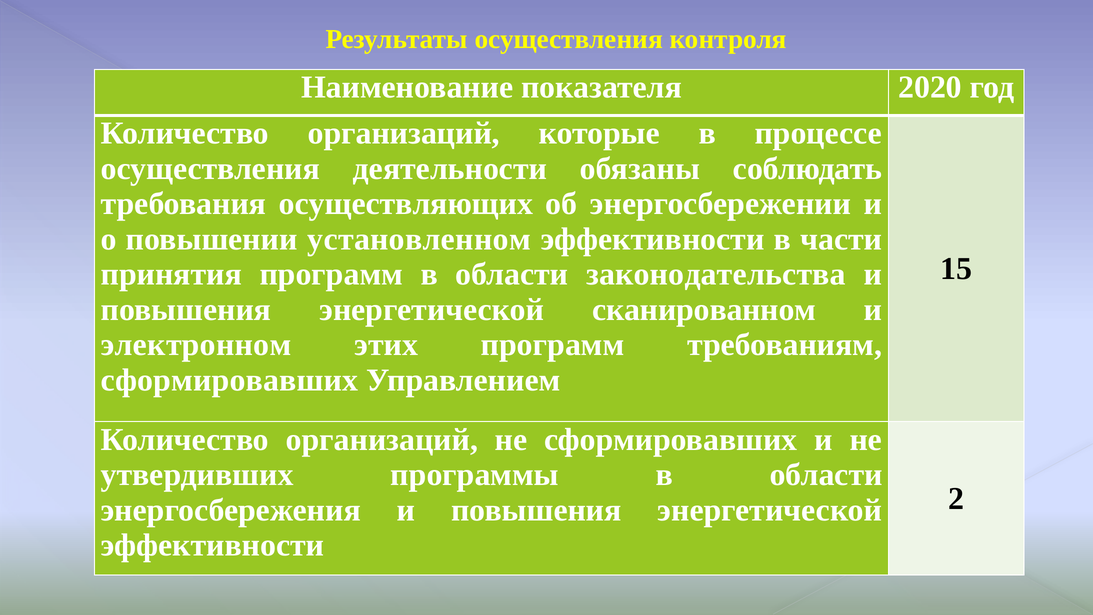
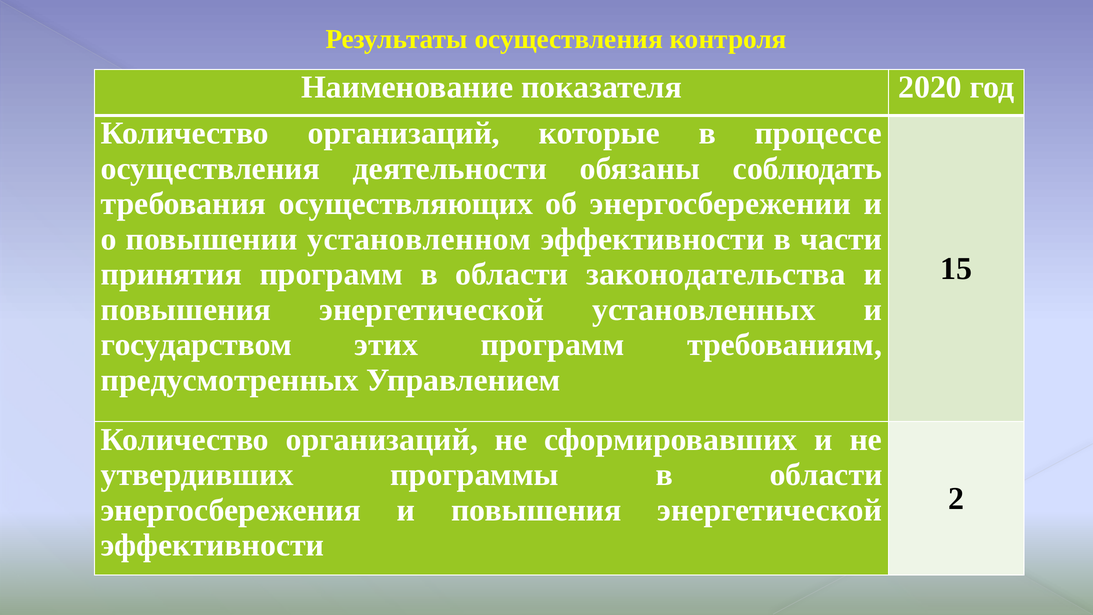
сканированном: сканированном -> установленных (704, 310)
электронном: электронном -> государством (196, 345)
сформировавших: сформировавших -> предусмотренных (230, 380)
